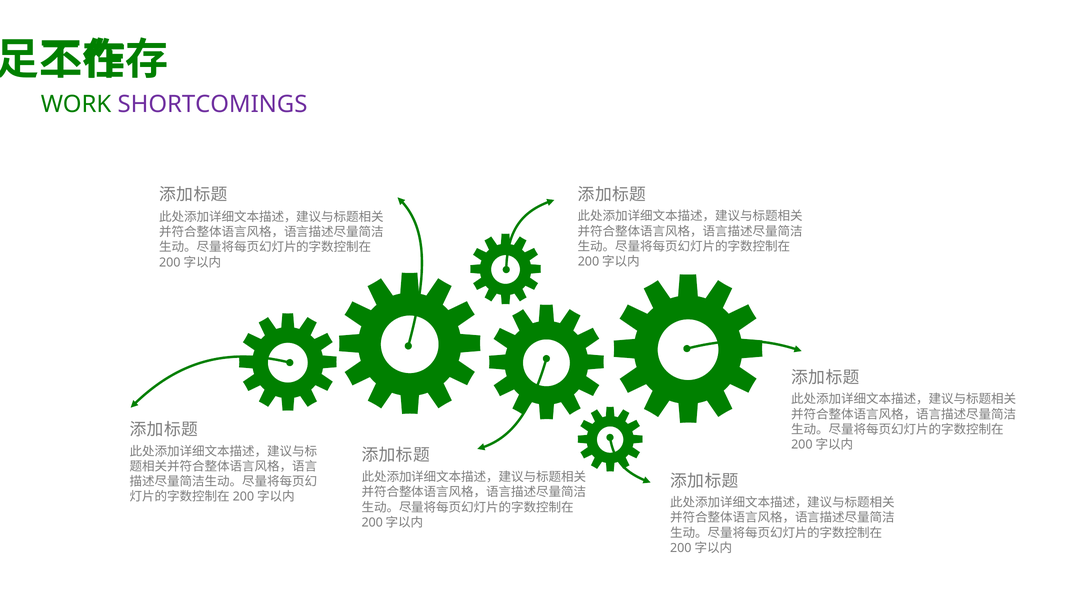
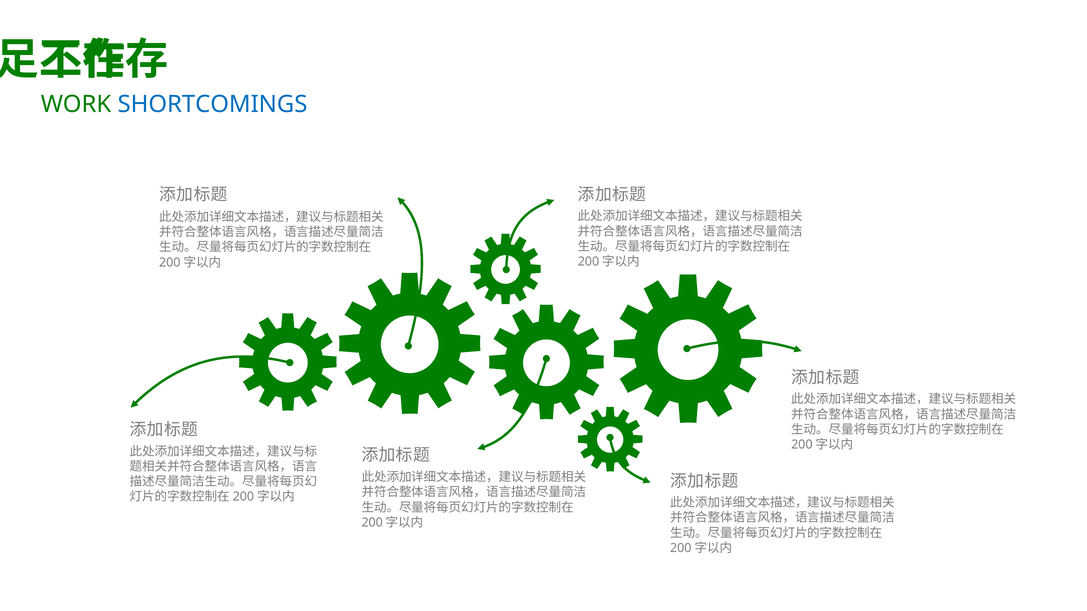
SHORTCOMINGS colour: purple -> blue (212, 104)
